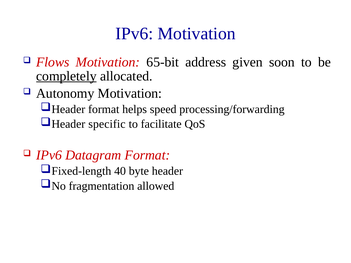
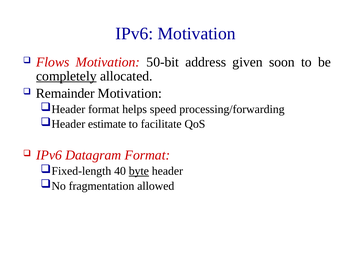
65-bit: 65-bit -> 50-bit (163, 62)
Autonomy: Autonomy -> Remainder (65, 93)
specific: specific -> estimate (107, 124)
byte underline: none -> present (139, 171)
